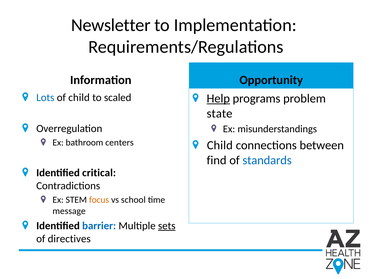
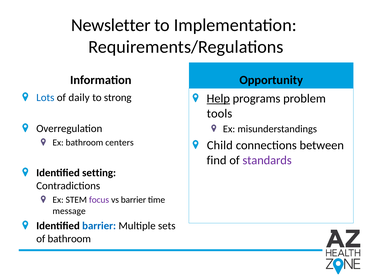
of child: child -> daily (79, 98)
scaled: scaled -> strong (118, 98)
state: state -> tools (220, 114)
standards colour: blue -> purple (267, 160)
critical: critical -> setting (99, 173)
focus colour: orange -> purple (99, 200)
vs school: school -> barrier (133, 200)
sets underline: present -> none (167, 226)
of directives: directives -> bathroom (69, 239)
